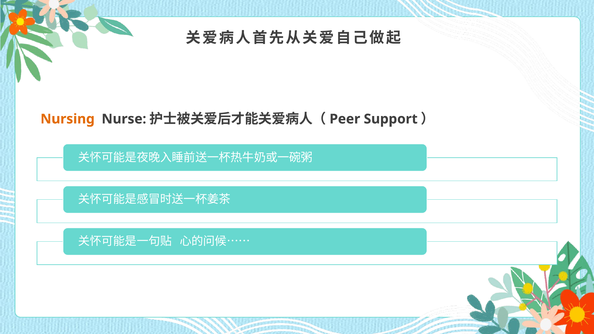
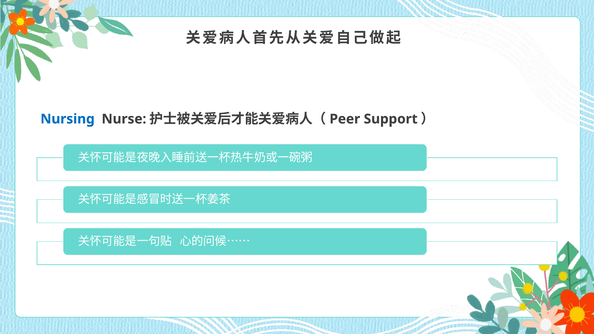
Nursing colour: orange -> blue (68, 119)
